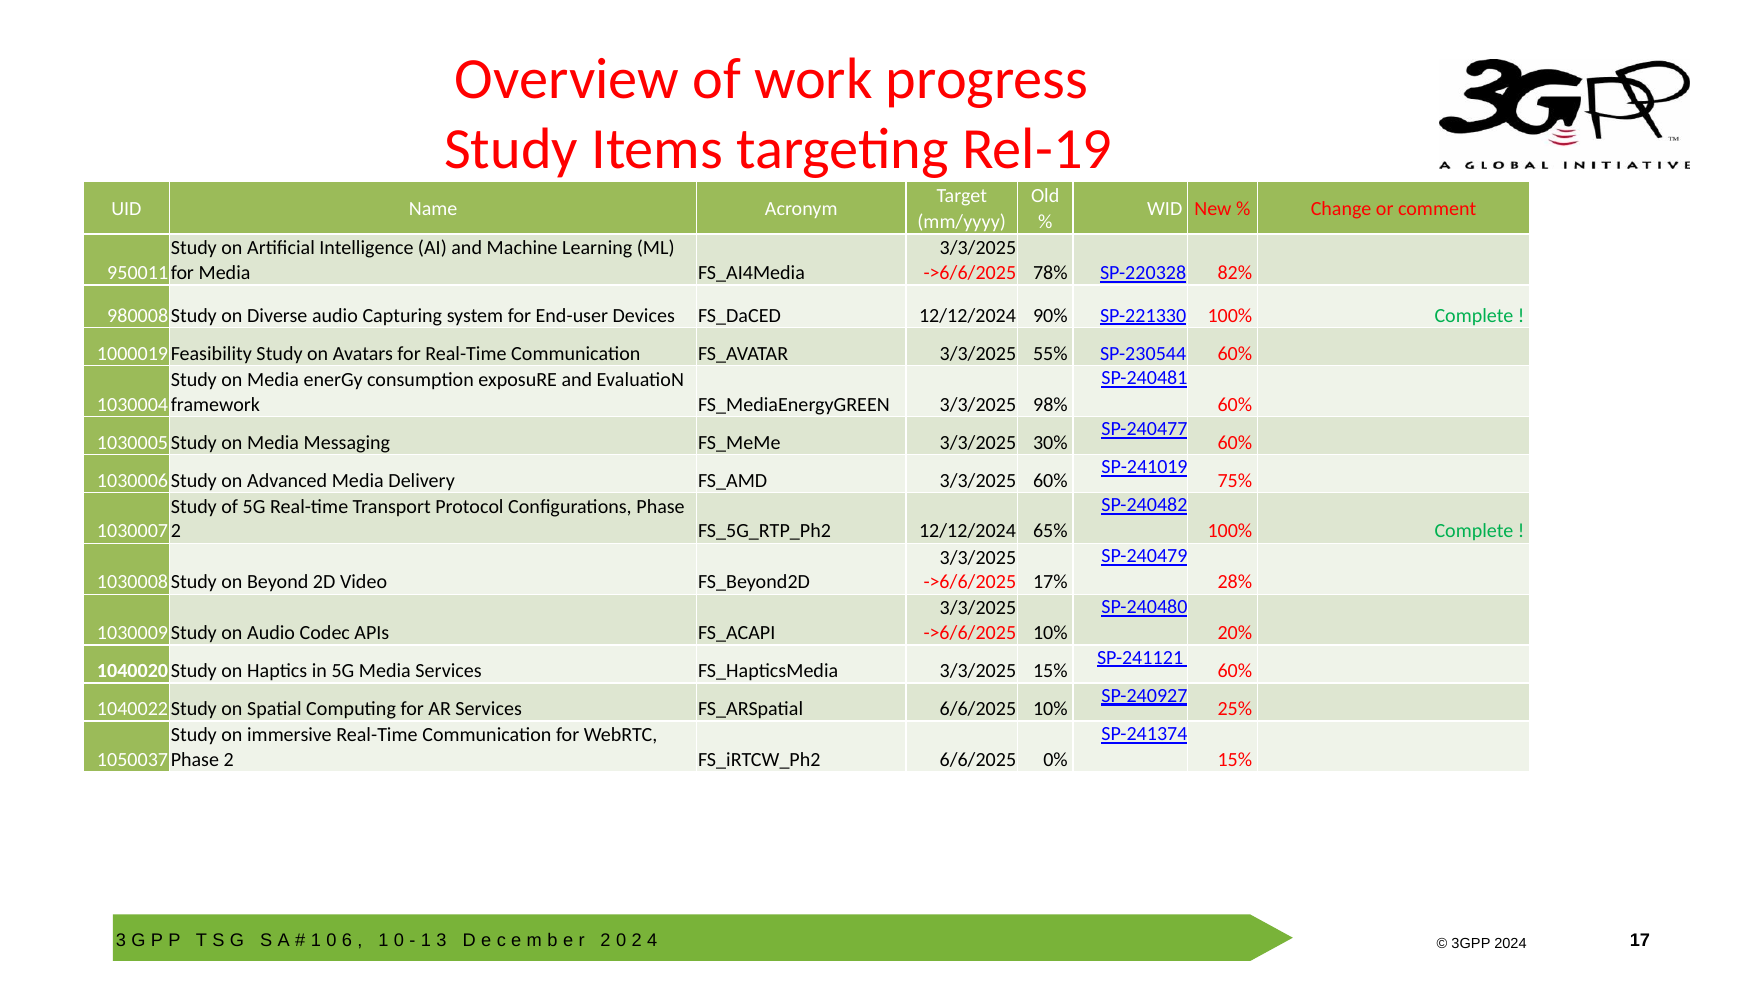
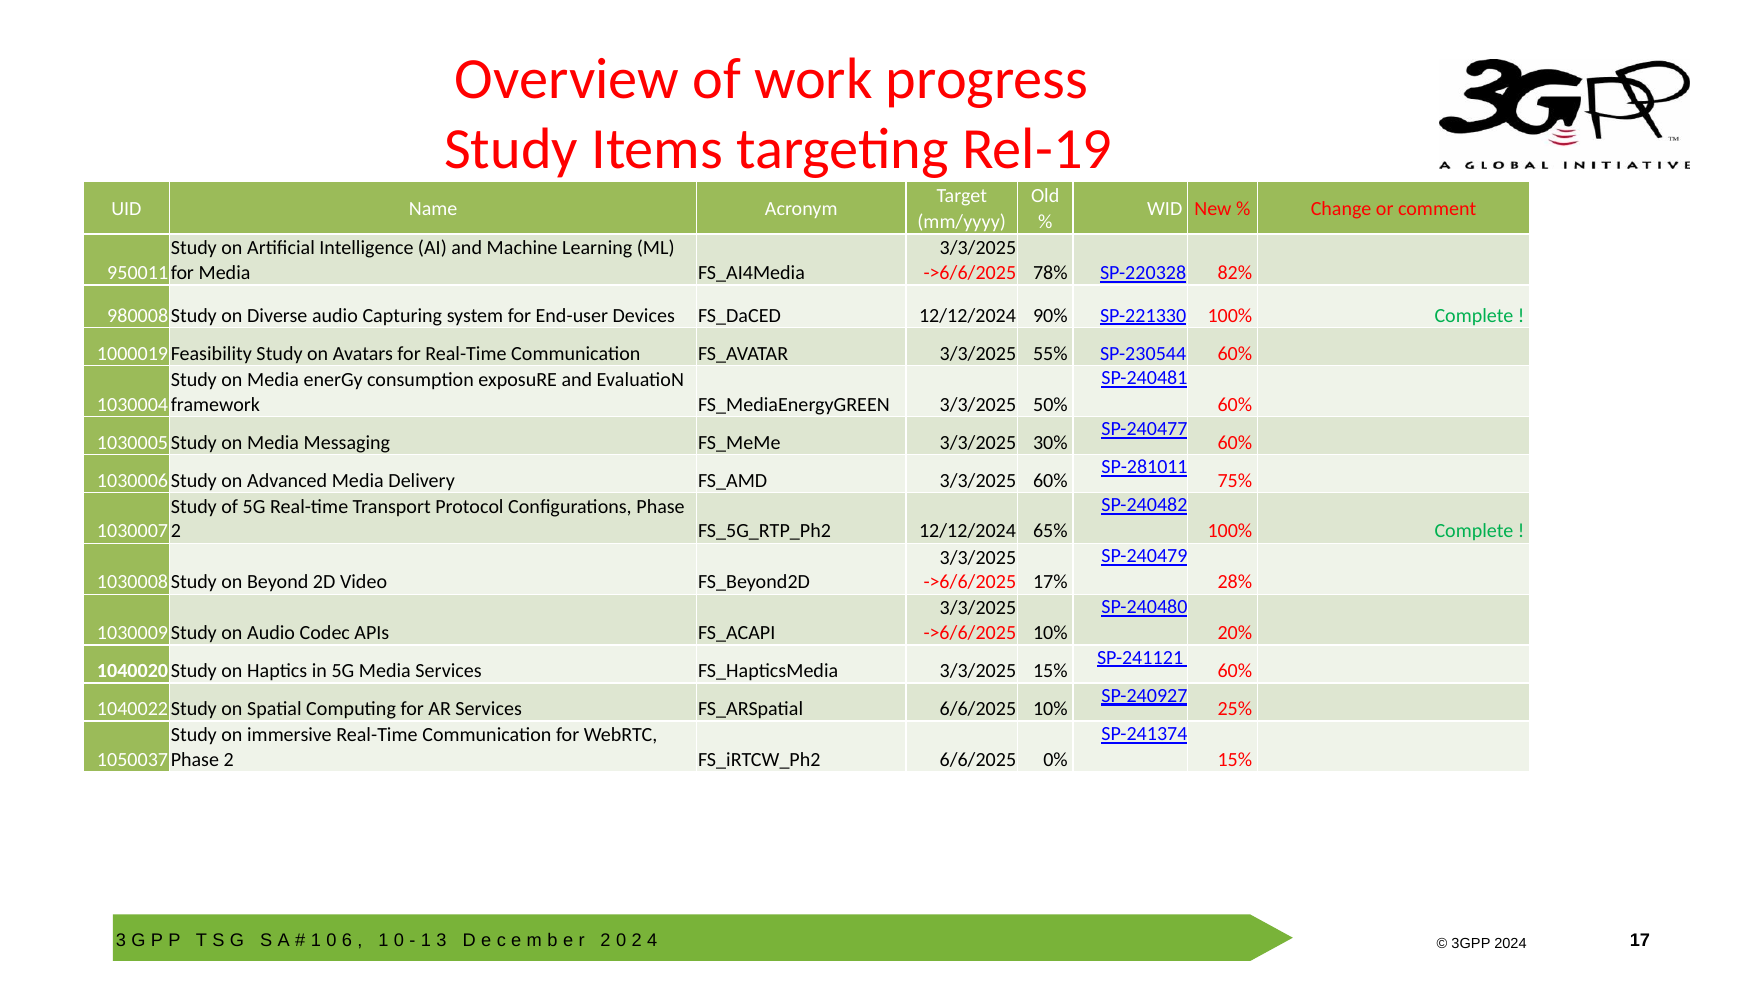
98%: 98% -> 50% (1050, 404)
SP-241019: SP-241019 -> SP-281011 (1144, 467)
